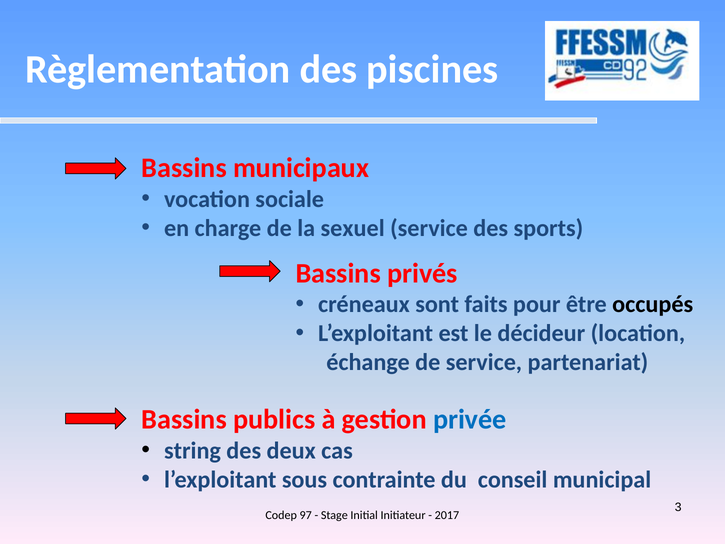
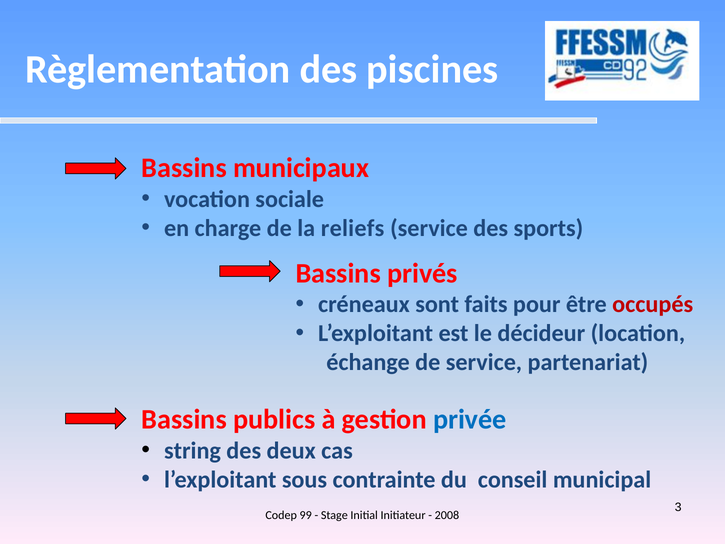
sexuel: sexuel -> reliefs (353, 228)
occupés colour: black -> red (653, 304)
97: 97 -> 99 (306, 515)
2017: 2017 -> 2008 (447, 515)
